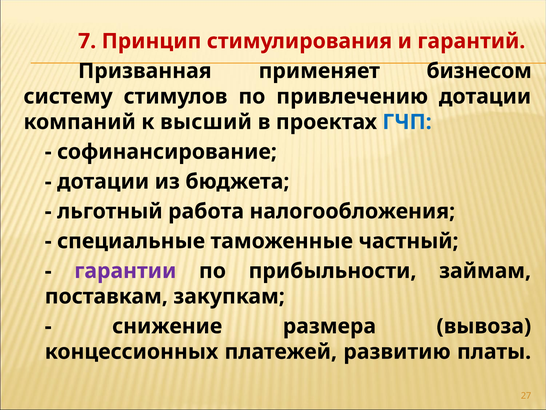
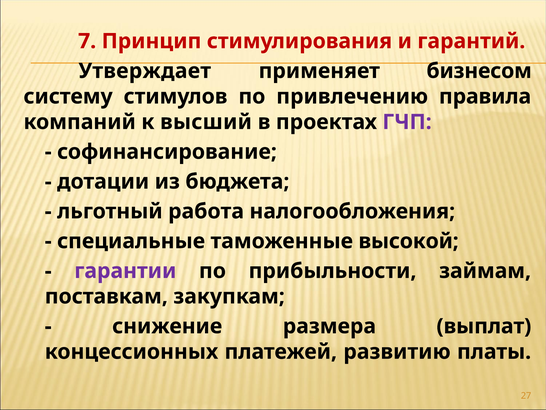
Призванная: Призванная -> Утверждает (145, 71)
привлечению дотации: дотации -> правила (485, 96)
ГЧП colour: blue -> purple (407, 122)
частный: частный -> высокой (409, 241)
вывоза: вывоза -> выплат (484, 326)
